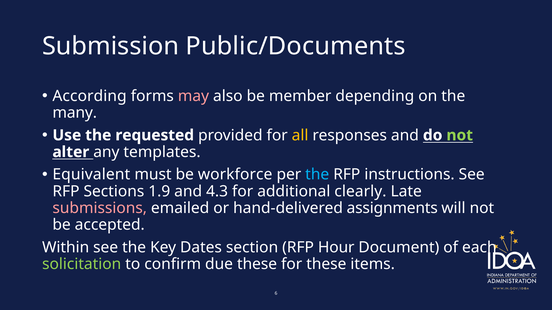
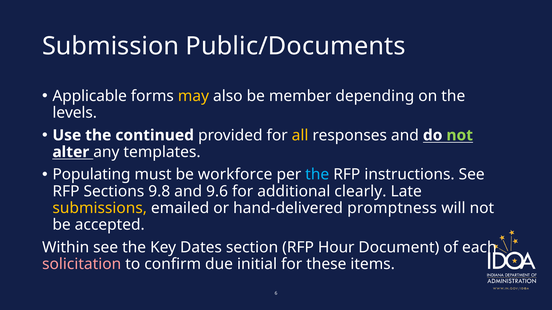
According: According -> Applicable (90, 96)
may colour: pink -> yellow (193, 96)
many: many -> levels (75, 113)
requested: requested -> continued (155, 135)
Equivalent: Equivalent -> Populating (91, 175)
1.9: 1.9 -> 9.8 (159, 192)
4.3: 4.3 -> 9.6 (217, 192)
submissions colour: pink -> yellow (100, 208)
assignments: assignments -> promptness (392, 208)
solicitation colour: light green -> pink (82, 264)
due these: these -> initial (257, 264)
